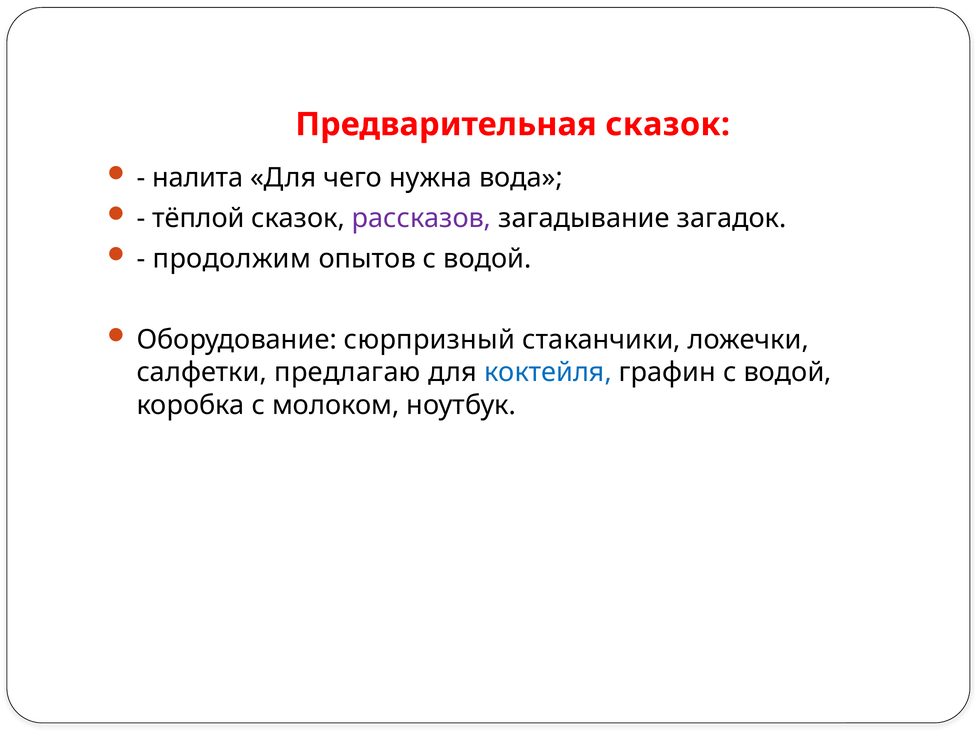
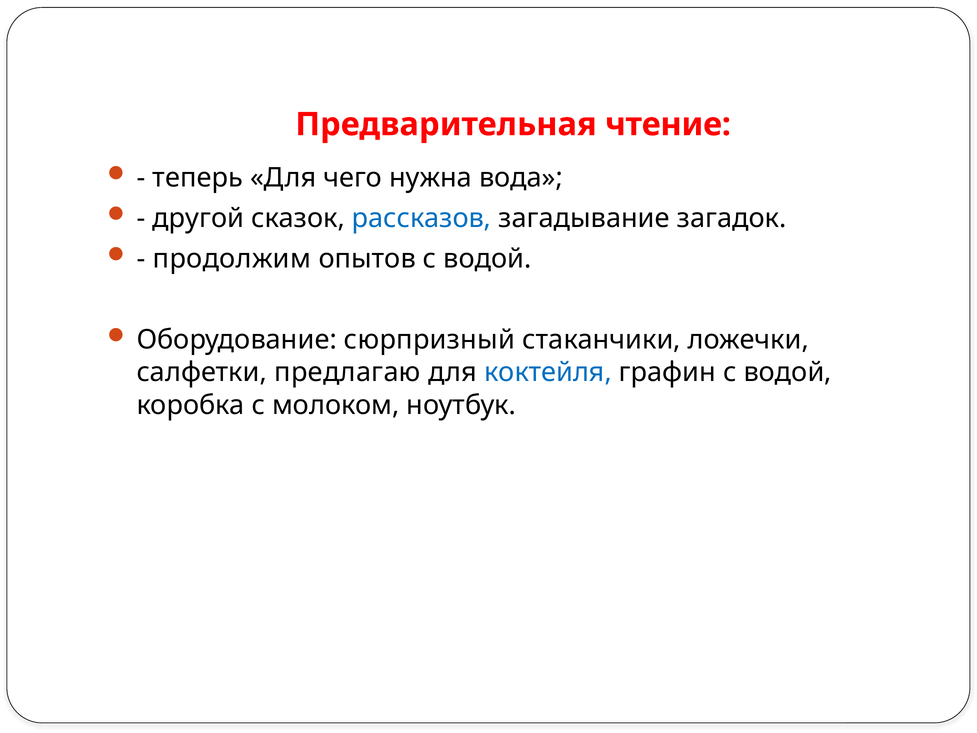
Предварительная сказок: сказок -> чтение (668, 124)
налита: налита -> теперь (198, 178)
тёплой: тёплой -> другой (198, 218)
рассказов colour: purple -> blue (422, 218)
